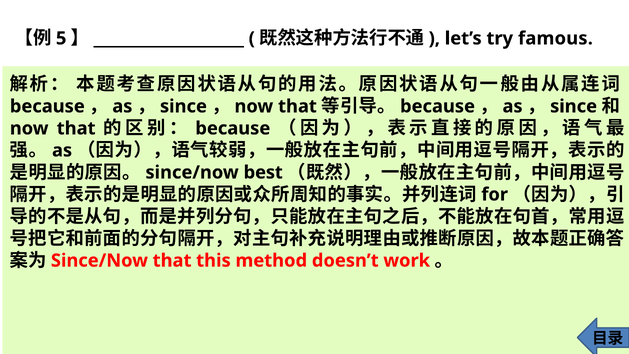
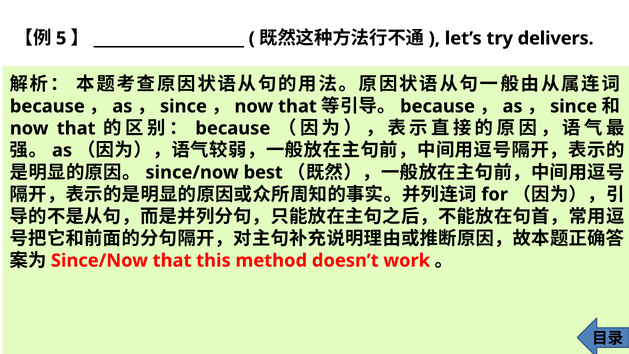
famous: famous -> delivers (556, 38)
